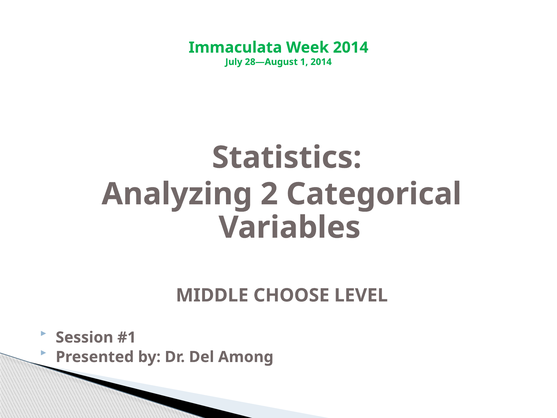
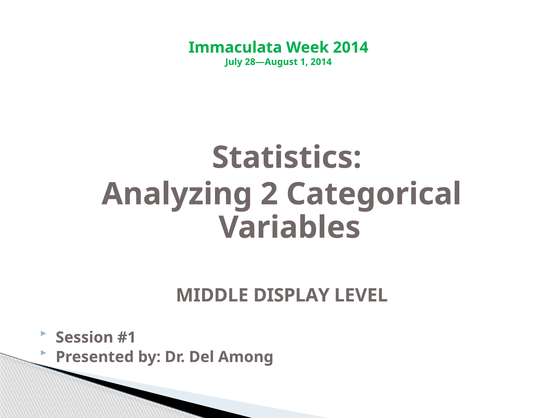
CHOOSE: CHOOSE -> DISPLAY (291, 295)
